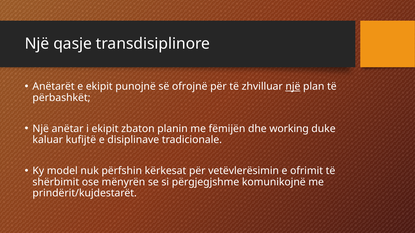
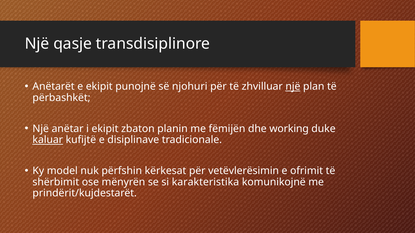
ofrojnë: ofrojnë -> njohuri (190, 87)
kaluar underline: none -> present (48, 140)
përgjegjshme: përgjegjshme -> karakteristika (205, 182)
